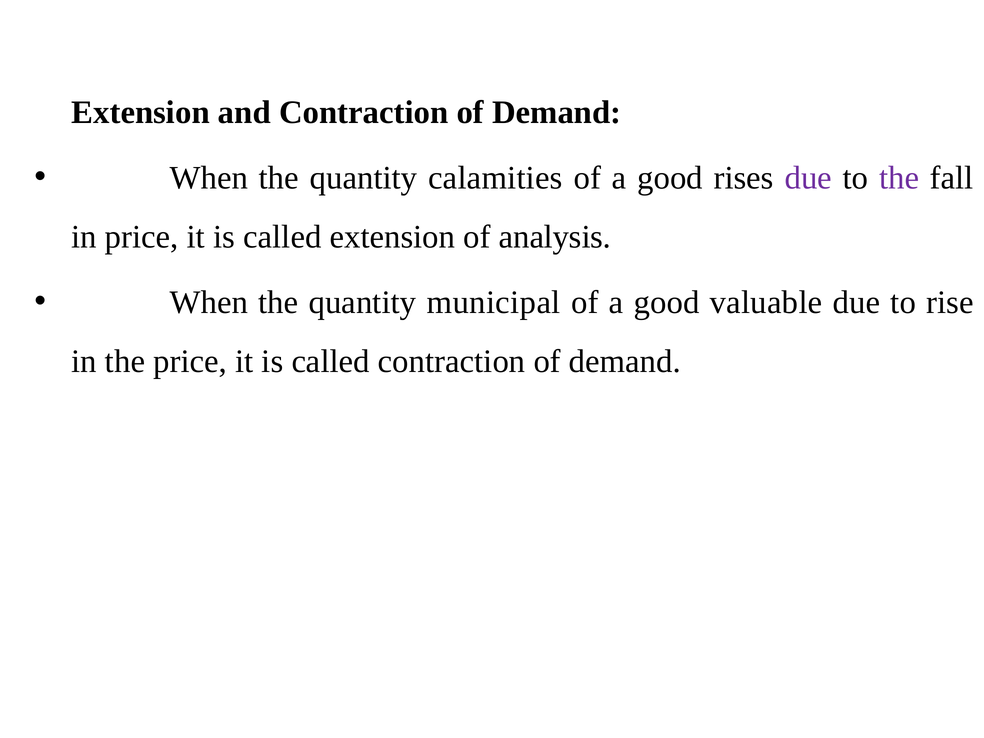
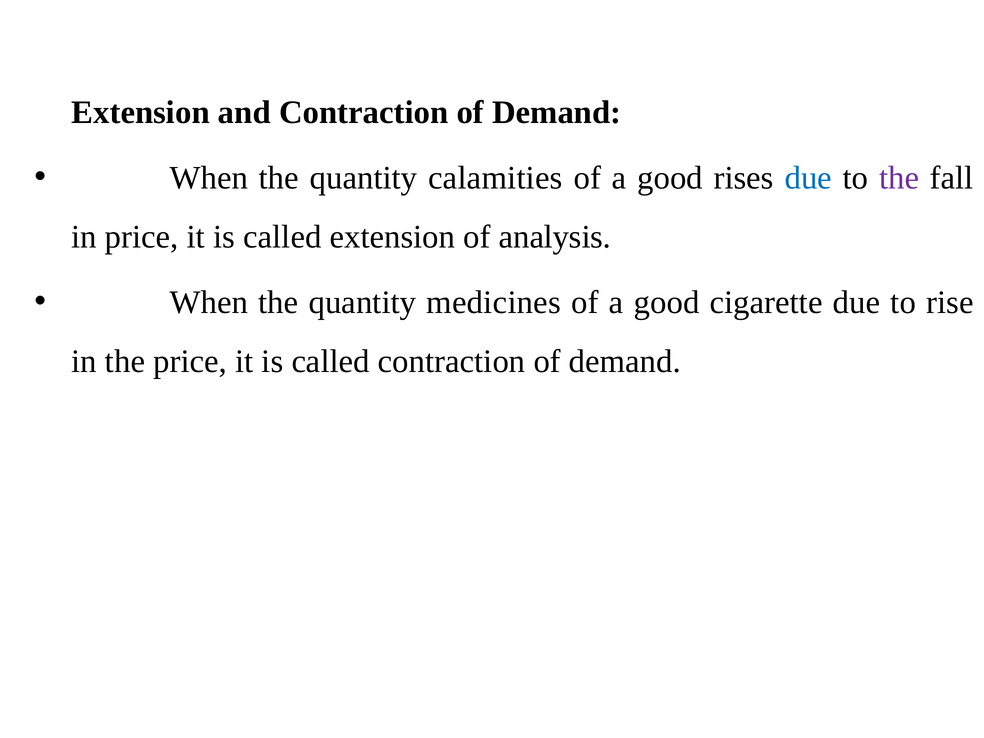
due colour: purple -> blue (808, 178)
municipal: municipal -> medicines (494, 302)
valuable: valuable -> cigarette (766, 302)
